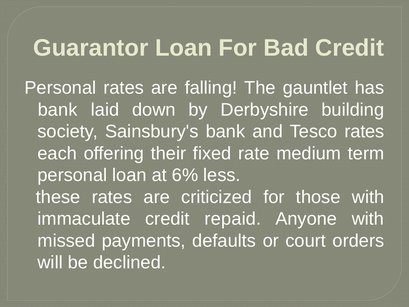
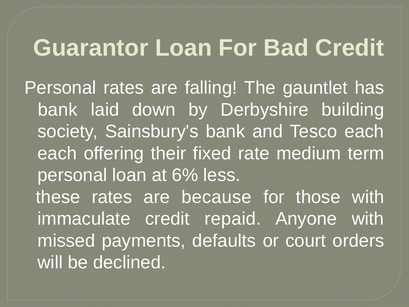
Tesco rates: rates -> each (364, 131)
criticized: criticized -> because (217, 197)
